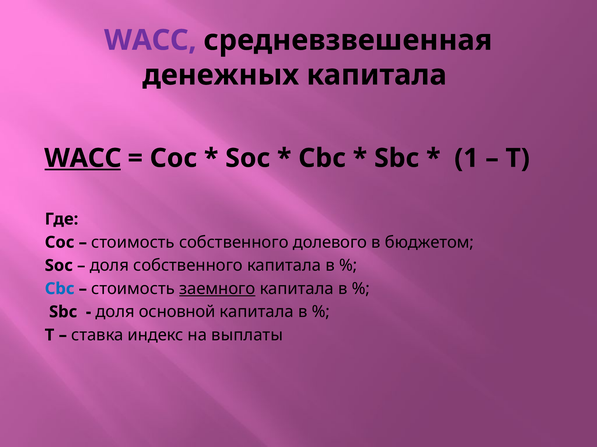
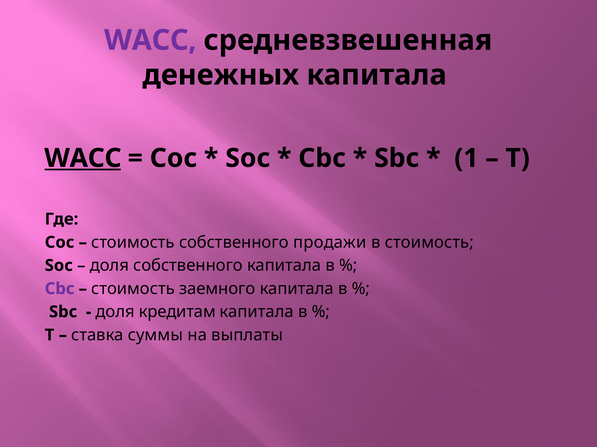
долевого: долевого -> продажи (330, 243)
в бюджетом: бюджетом -> стоимость (429, 243)
Cbc colour: blue -> purple (60, 289)
заемного underline: present -> none (217, 289)
основной: основной -> кредитам (177, 312)
индекс: индекс -> суммы (155, 336)
